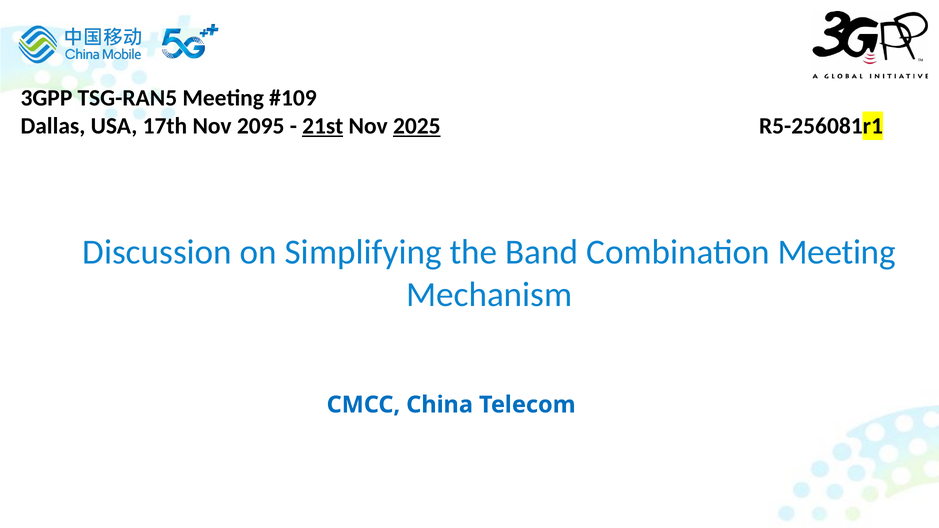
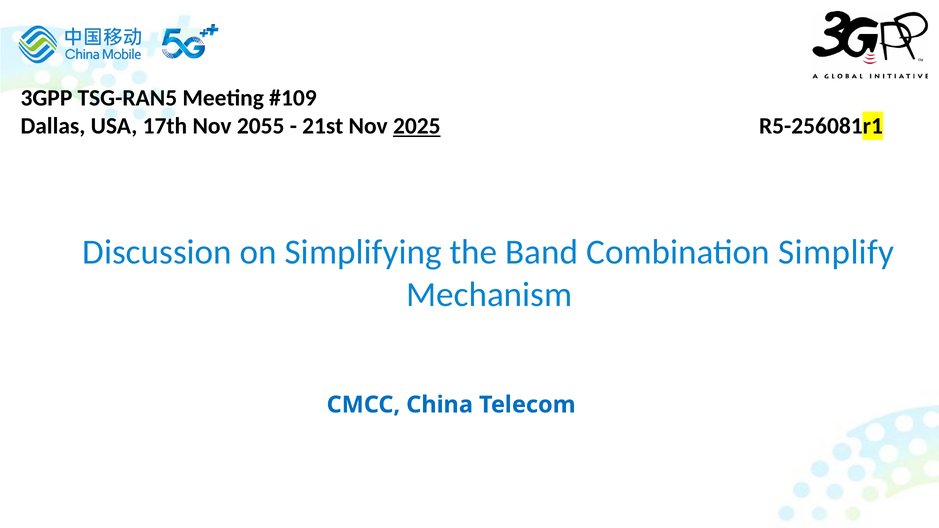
2095: 2095 -> 2055 (261, 126)
21st underline: present -> none (323, 126)
Combination Meeting: Meeting -> Simplify (836, 252)
